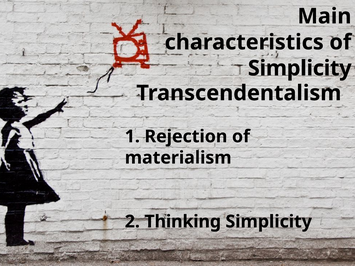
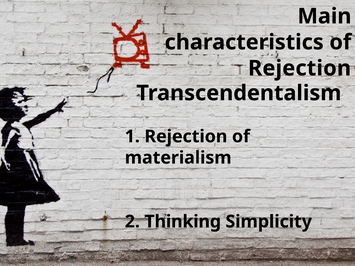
Simplicity: Simplicity -> Rejection (300, 68)
